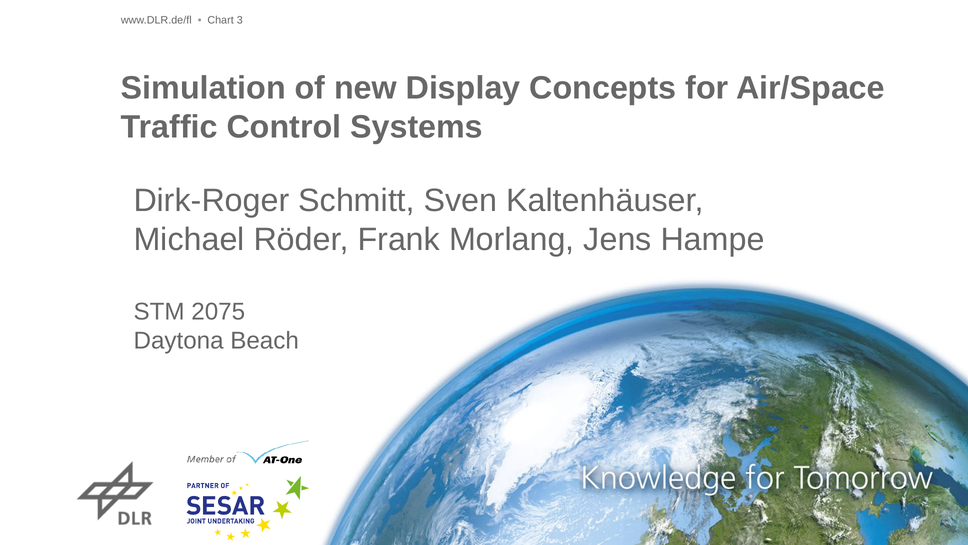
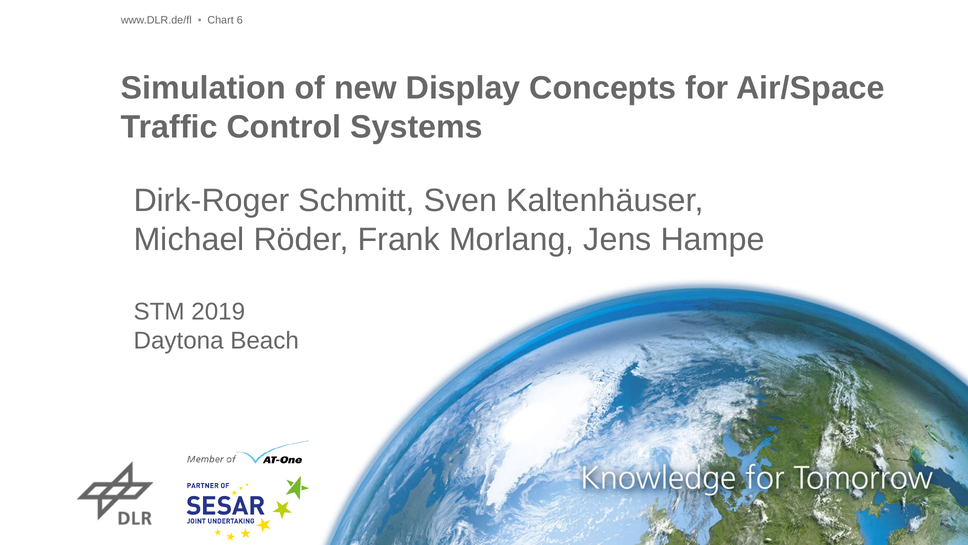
3: 3 -> 6 (240, 20)
2075: 2075 -> 2019 (218, 311)
